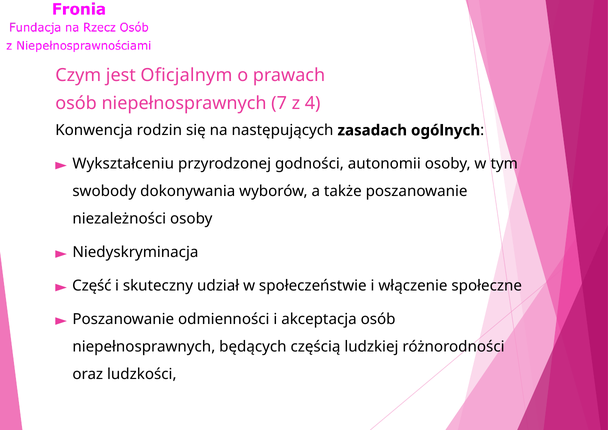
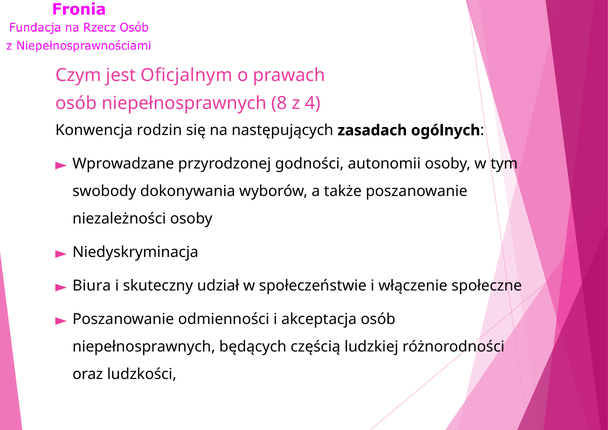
7: 7 -> 8 (279, 103)
Wykształceniu: Wykształceniu -> Wprowadzane (123, 164)
Część: Część -> Biura (92, 286)
